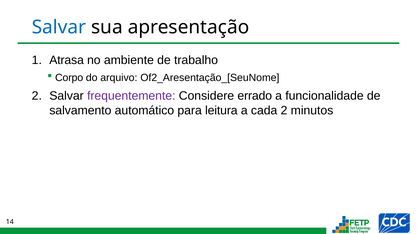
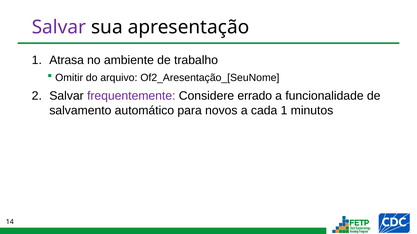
Salvar colour: blue -> purple (59, 27)
Corpo: Corpo -> Omitir (69, 78)
leitura: leitura -> novos (221, 111)
cada 2: 2 -> 1 (284, 111)
